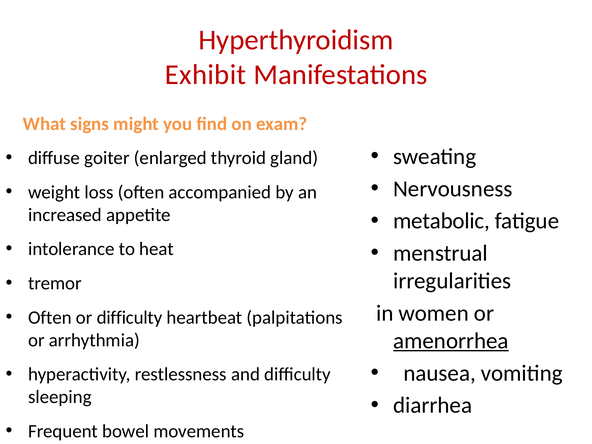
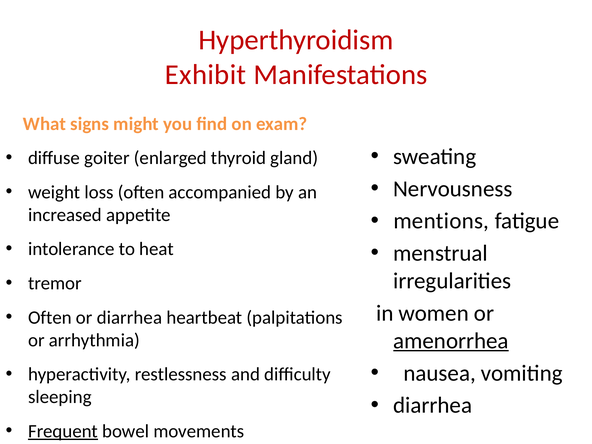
metabolic: metabolic -> mentions (441, 221)
or difficulty: difficulty -> diarrhea (129, 317)
Frequent underline: none -> present (63, 431)
